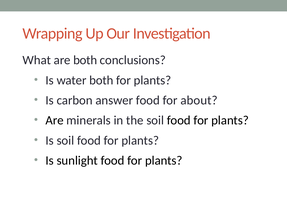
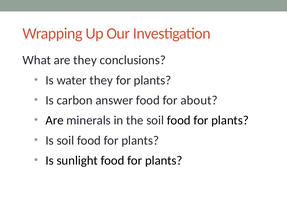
are both: both -> they (85, 60)
water both: both -> they (101, 80)
